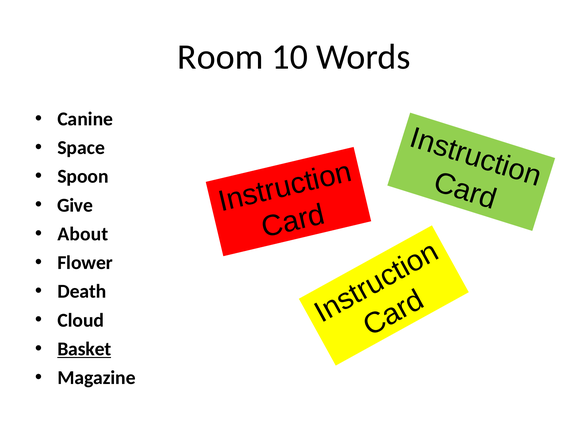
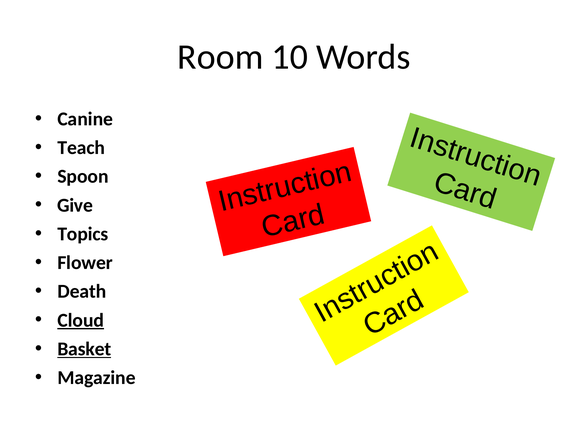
Space: Space -> Teach (81, 148)
About: About -> Topics (83, 234)
Cloud underline: none -> present (81, 320)
